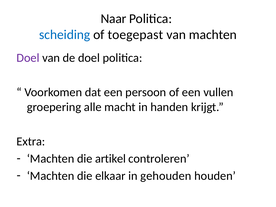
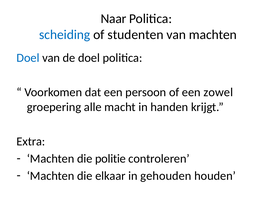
toegepast: toegepast -> studenten (136, 35)
Doel colour: purple -> blue (28, 58)
vullen: vullen -> zowel (218, 92)
artikel: artikel -> politie (110, 159)
